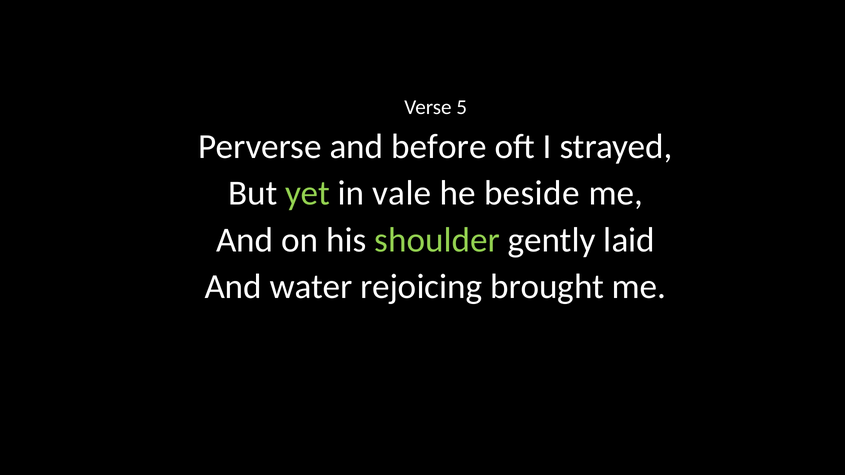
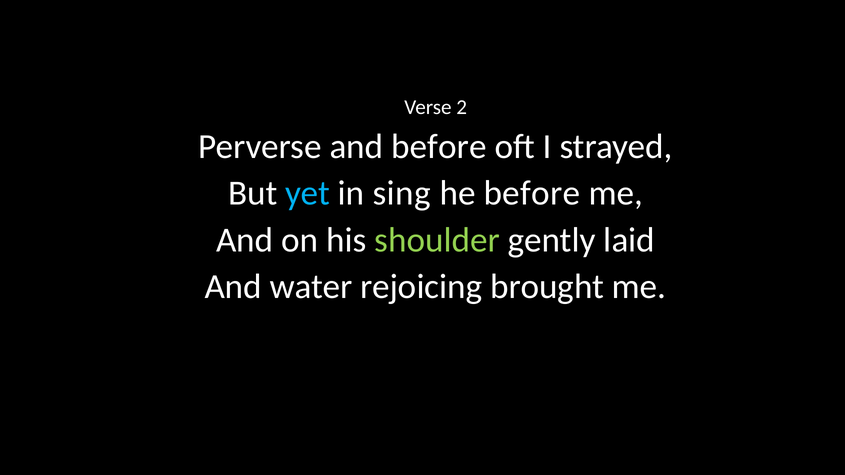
5: 5 -> 2 (462, 107)
yet colour: light green -> light blue (308, 193)
vale: vale -> sing (402, 193)
he beside: beside -> before (532, 193)
